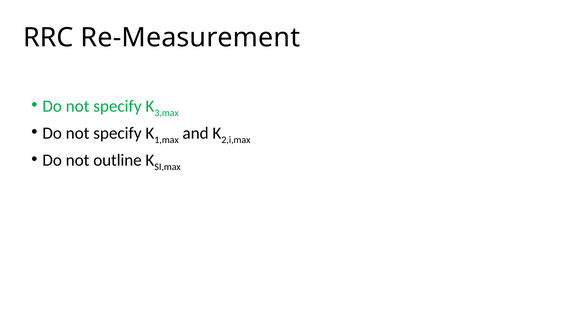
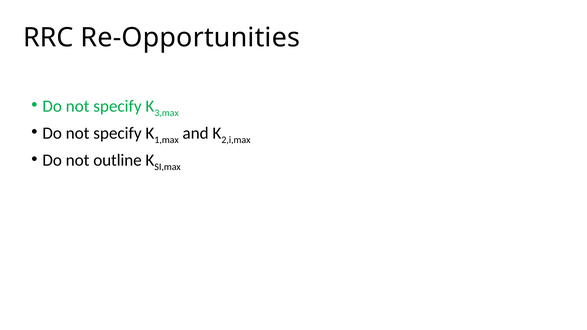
Re-Measurement: Re-Measurement -> Re-Opportunities (190, 38)
